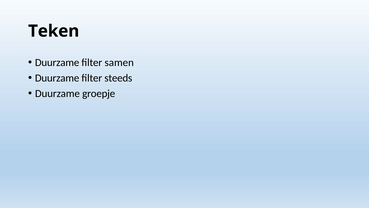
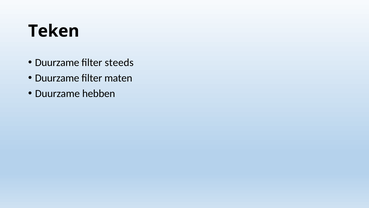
samen: samen -> steeds (119, 62)
steeds: steeds -> maten (118, 78)
groepje: groepje -> hebben (99, 93)
